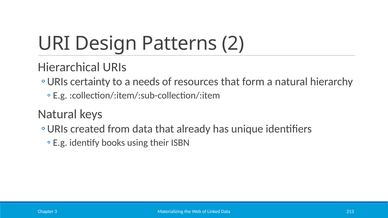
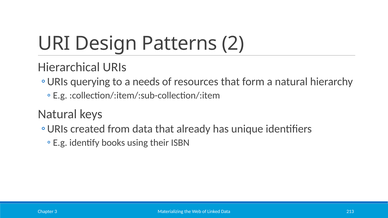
certainty: certainty -> querying (90, 82)
